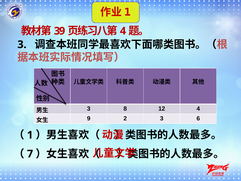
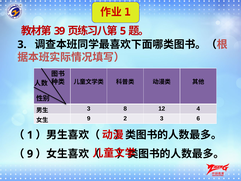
4: 4 -> 5 (123, 31)
7: 7 -> 9 (30, 154)
